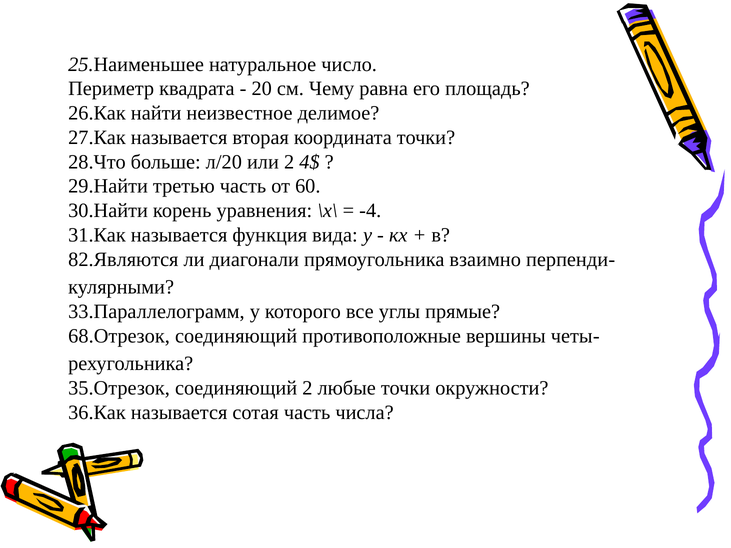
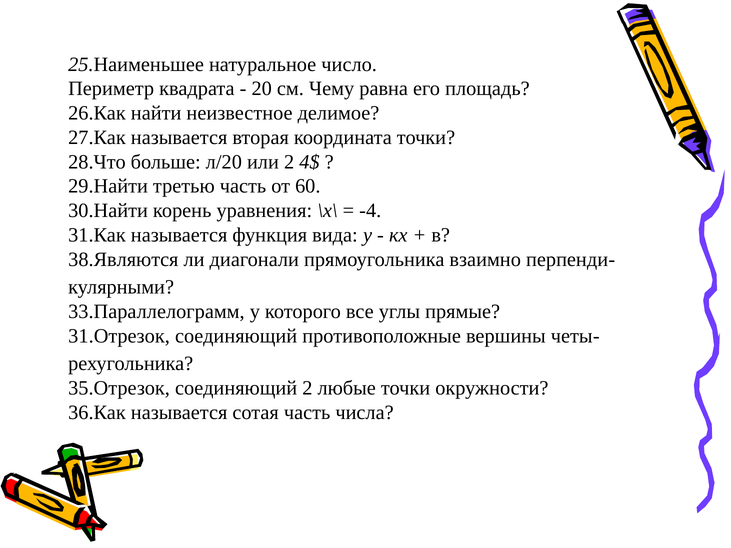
82.Являются: 82.Являются -> 38.Являются (123, 259)
68.Отрезок: 68.Отрезок -> 31.Отрезок (119, 336)
